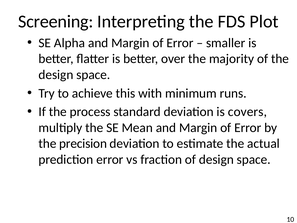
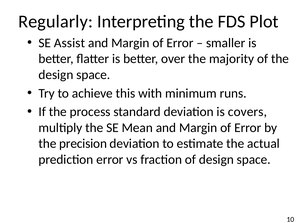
Screening: Screening -> Regularly (56, 22)
Alpha: Alpha -> Assist (70, 43)
